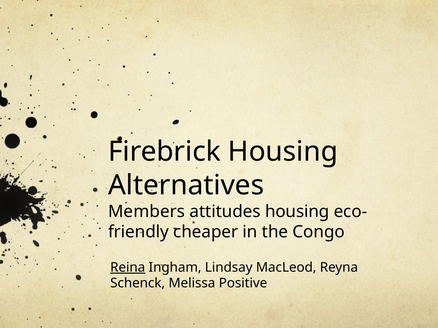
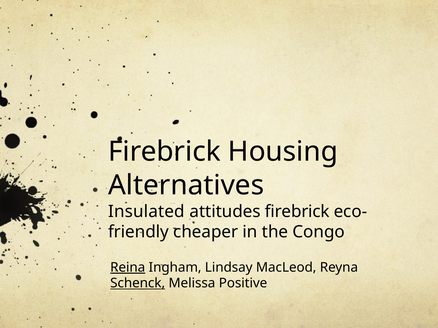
Members: Members -> Insulated (147, 212)
attitudes housing: housing -> firebrick (297, 212)
Schenck underline: none -> present (138, 284)
